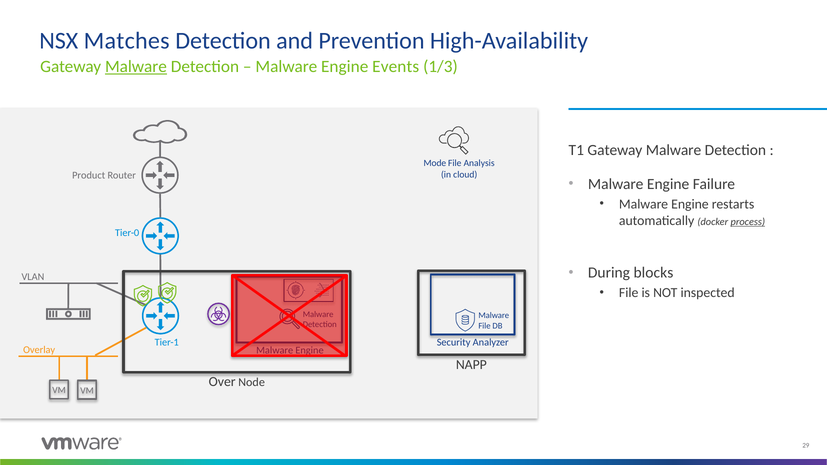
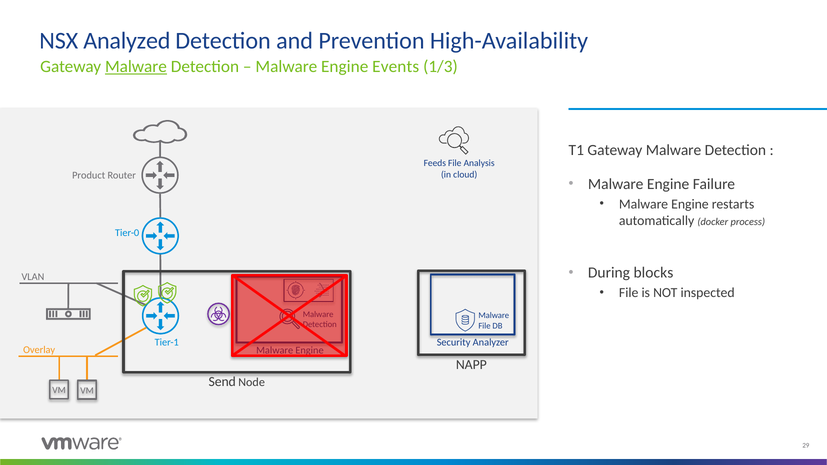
Matches: Matches -> Analyzed (127, 41)
Mode: Mode -> Feeds (435, 163)
process underline: present -> none (748, 222)
Over: Over -> Send (222, 382)
